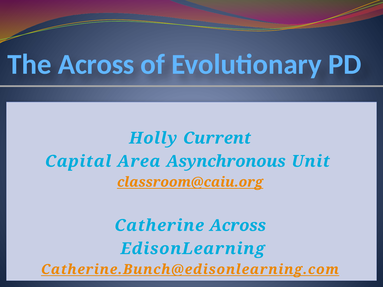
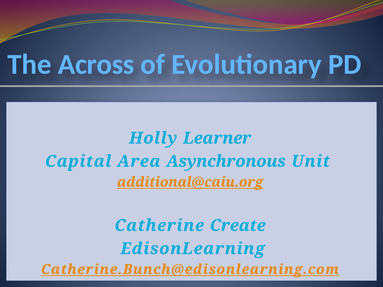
Current: Current -> Learner (217, 138)
classroom@caiu.org: classroom@caiu.org -> additional@caiu.org (190, 182)
Catherine Across: Across -> Create (238, 226)
